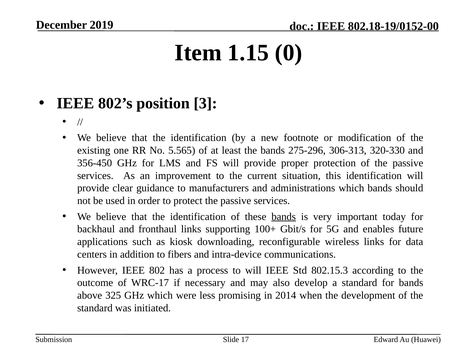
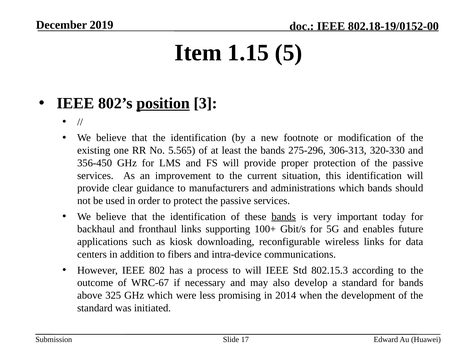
0: 0 -> 5 (289, 53)
position underline: none -> present (163, 103)
WRC-17: WRC-17 -> WRC-67 (150, 283)
